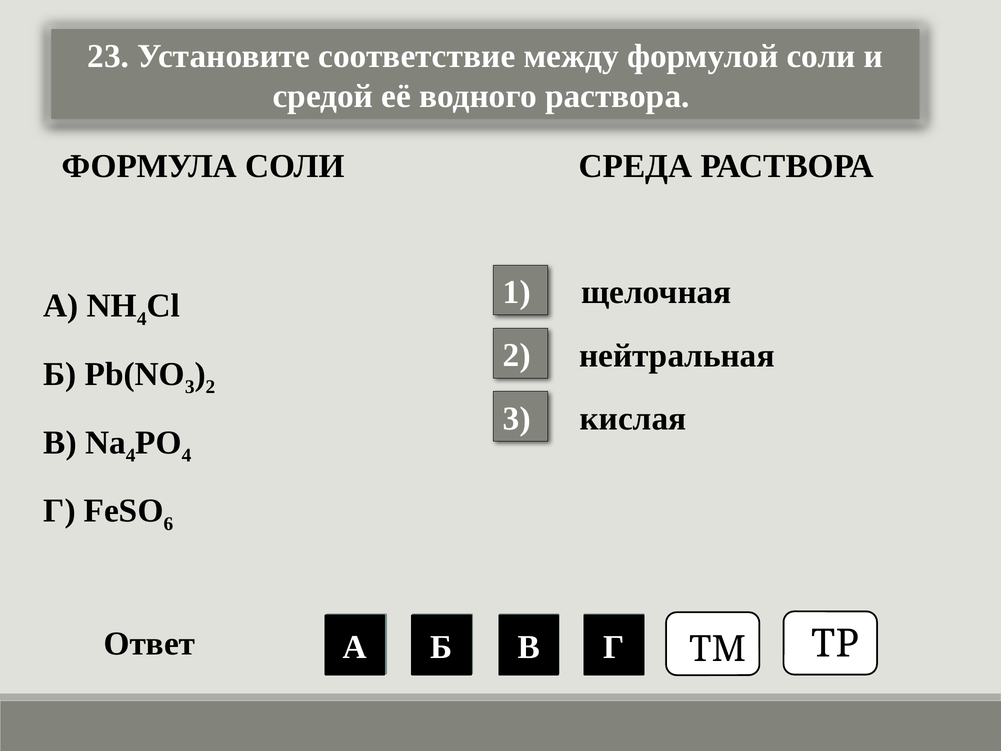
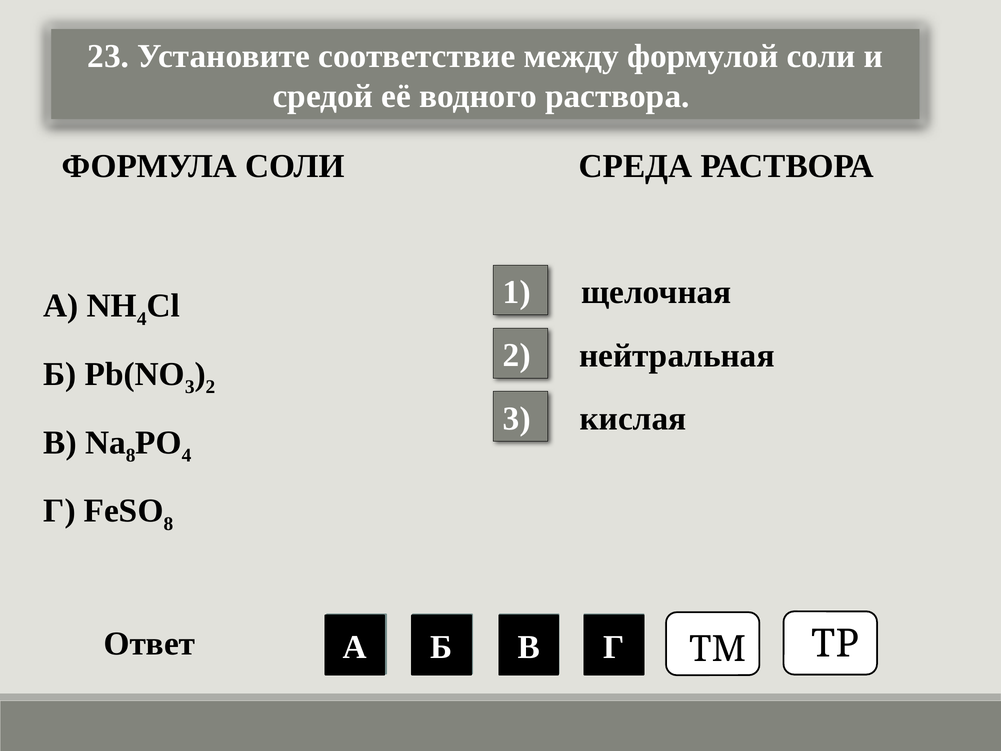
4: 4 -> 8 (131, 455)
6: 6 -> 8 (168, 524)
